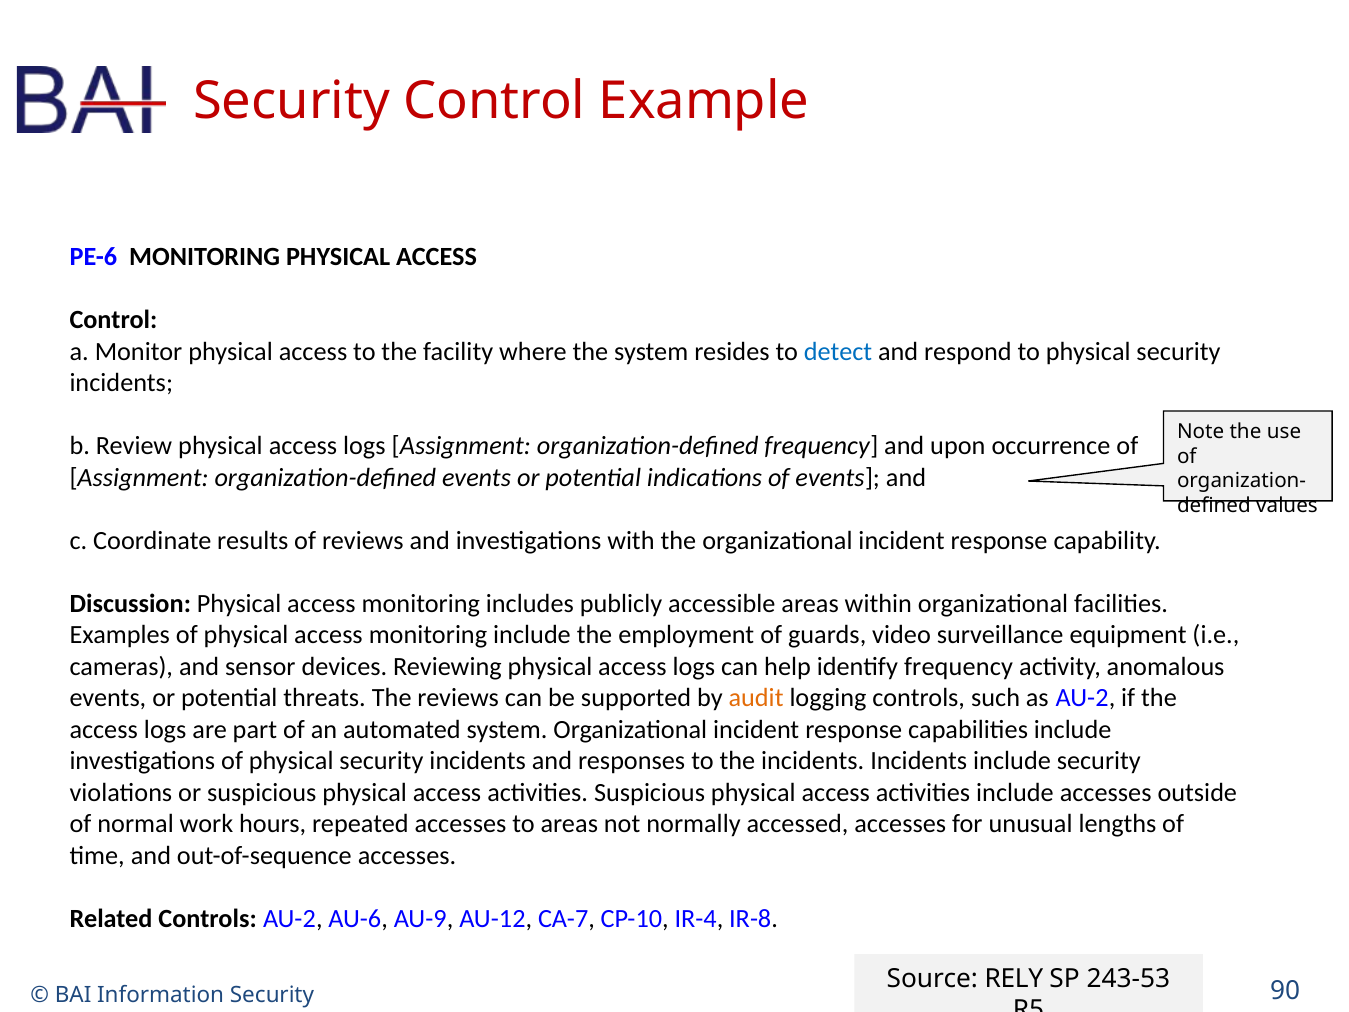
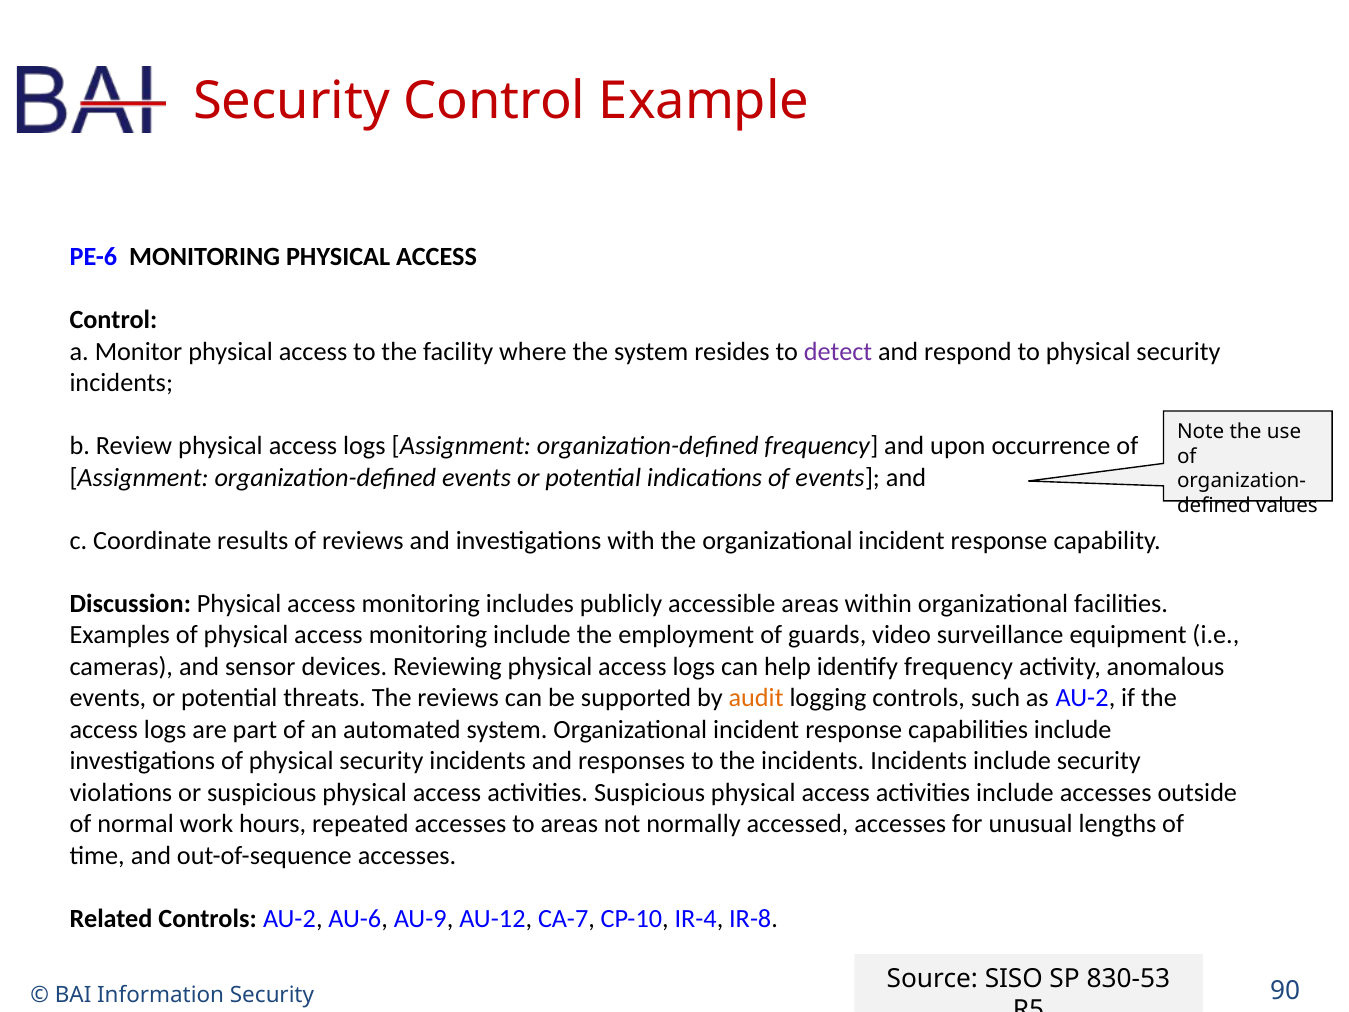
detect colour: blue -> purple (838, 352)
RELY: RELY -> SISO (1014, 978)
243-53: 243-53 -> 830-53 (1128, 978)
